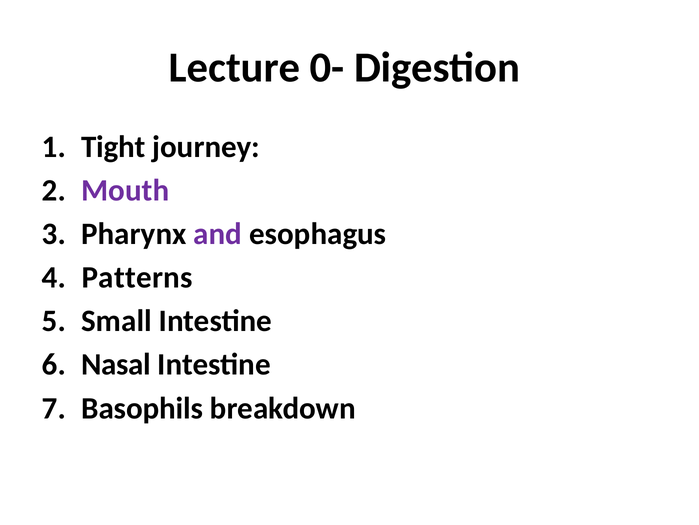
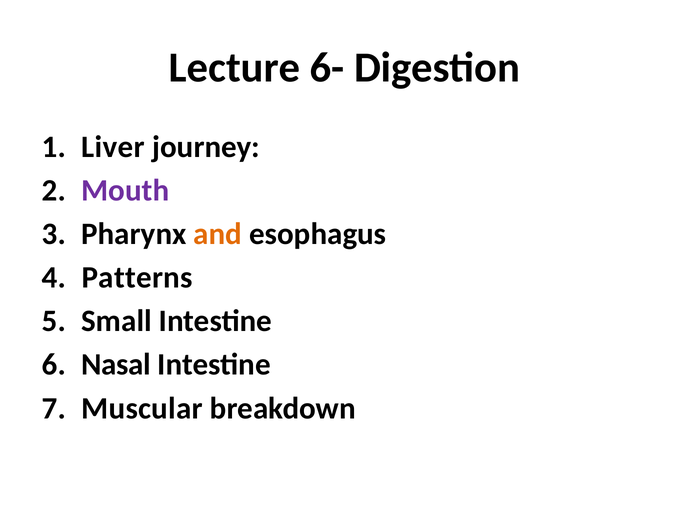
0-: 0- -> 6- (327, 68)
Tight: Tight -> Liver (113, 147)
and colour: purple -> orange (218, 234)
Basophils: Basophils -> Muscular (142, 408)
